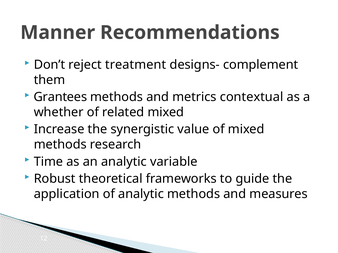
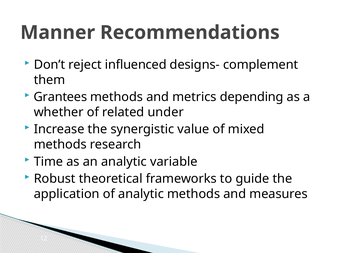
treatment: treatment -> influenced (136, 65)
contextual: contextual -> depending (252, 97)
related mixed: mixed -> under (166, 112)
